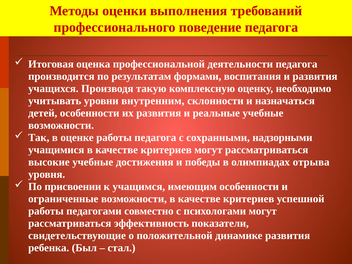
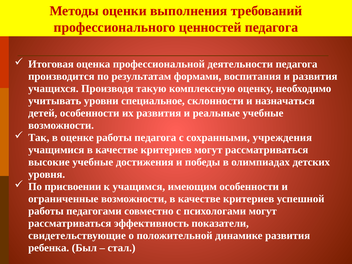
поведение: поведение -> ценностей (210, 27)
внутренним: внутренним -> специальное (153, 101)
надзорными: надзорными -> учреждения (282, 138)
отрыва: отрыва -> детских (311, 162)
